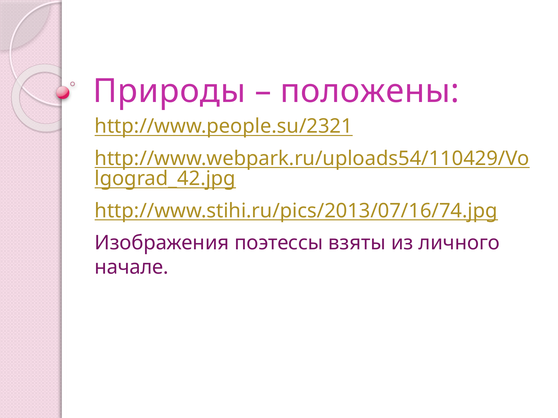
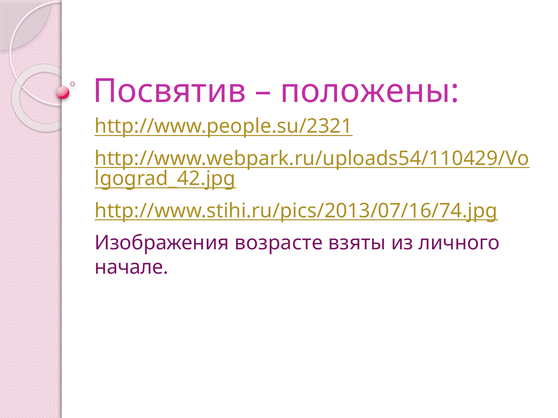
Природы: Природы -> Посвятив (170, 91)
поэтессы: поэтессы -> возрасте (279, 243)
